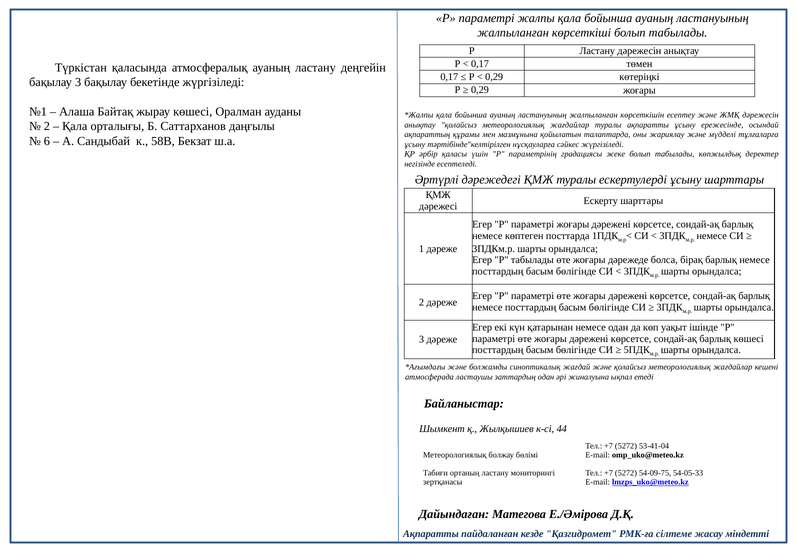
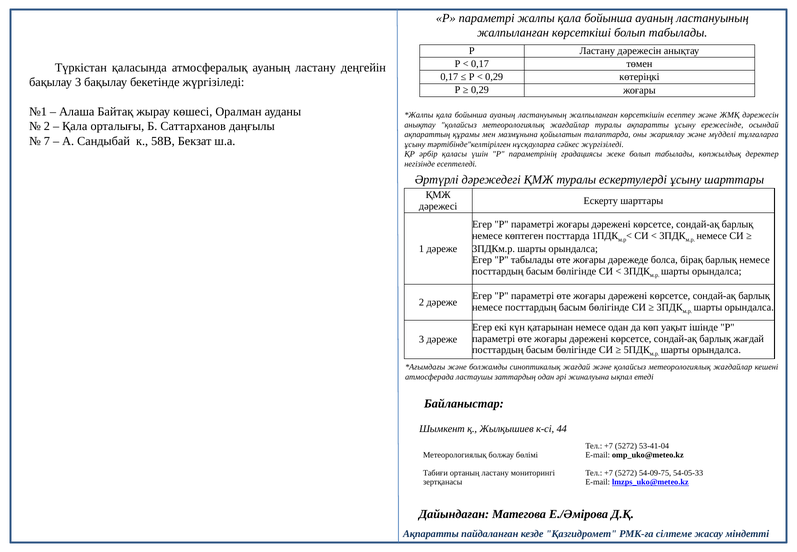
6: 6 -> 7 (47, 141)
барлық көшесі: көшесі -> жағдай (749, 339)
